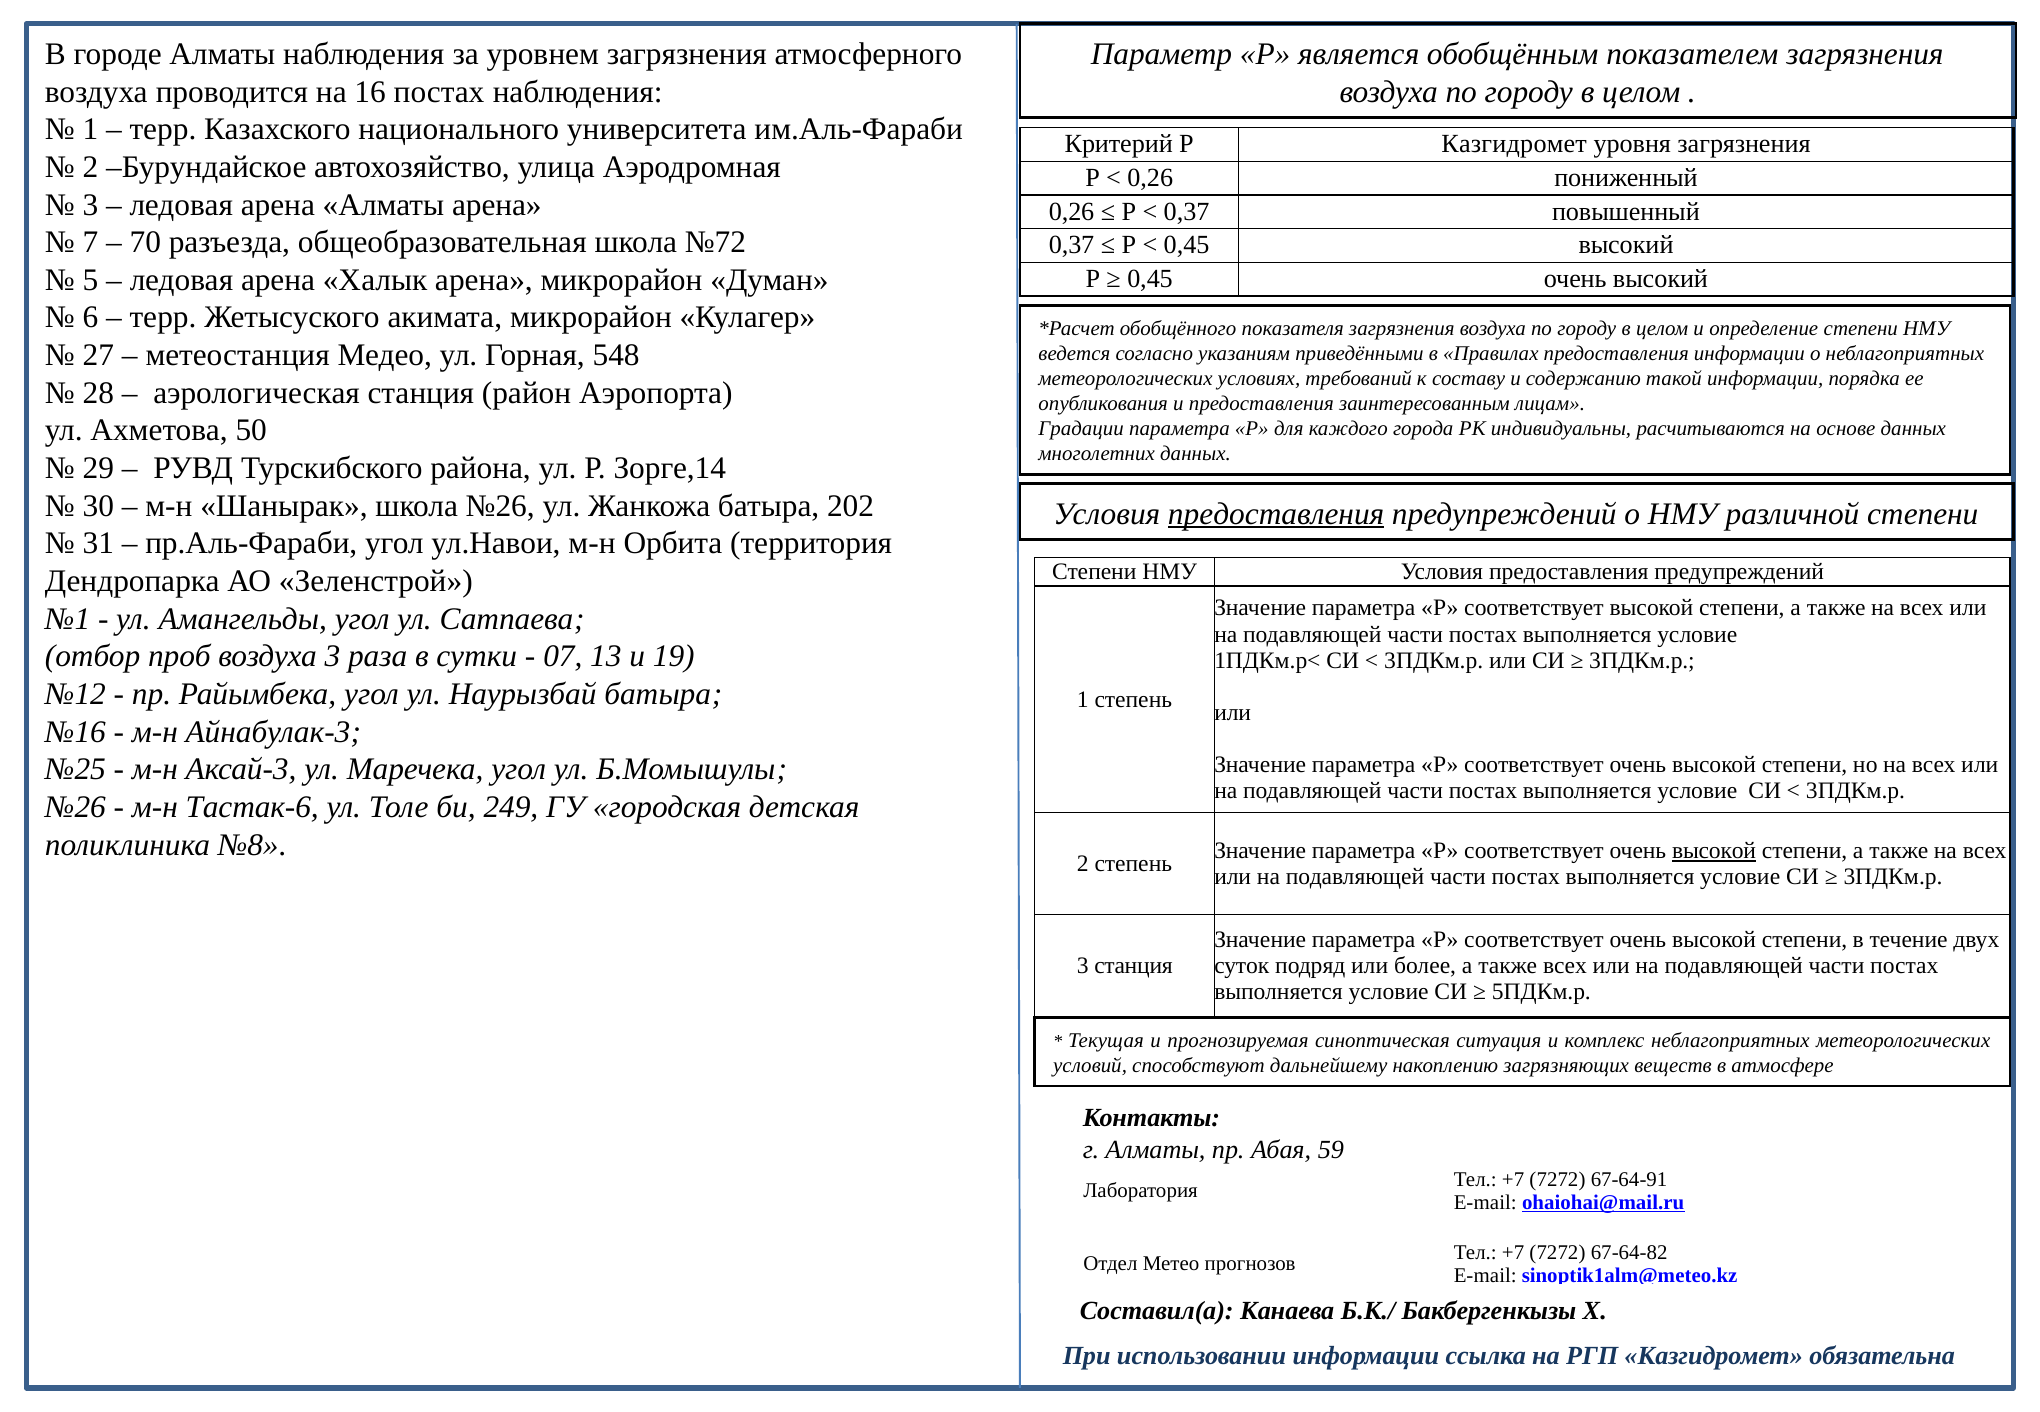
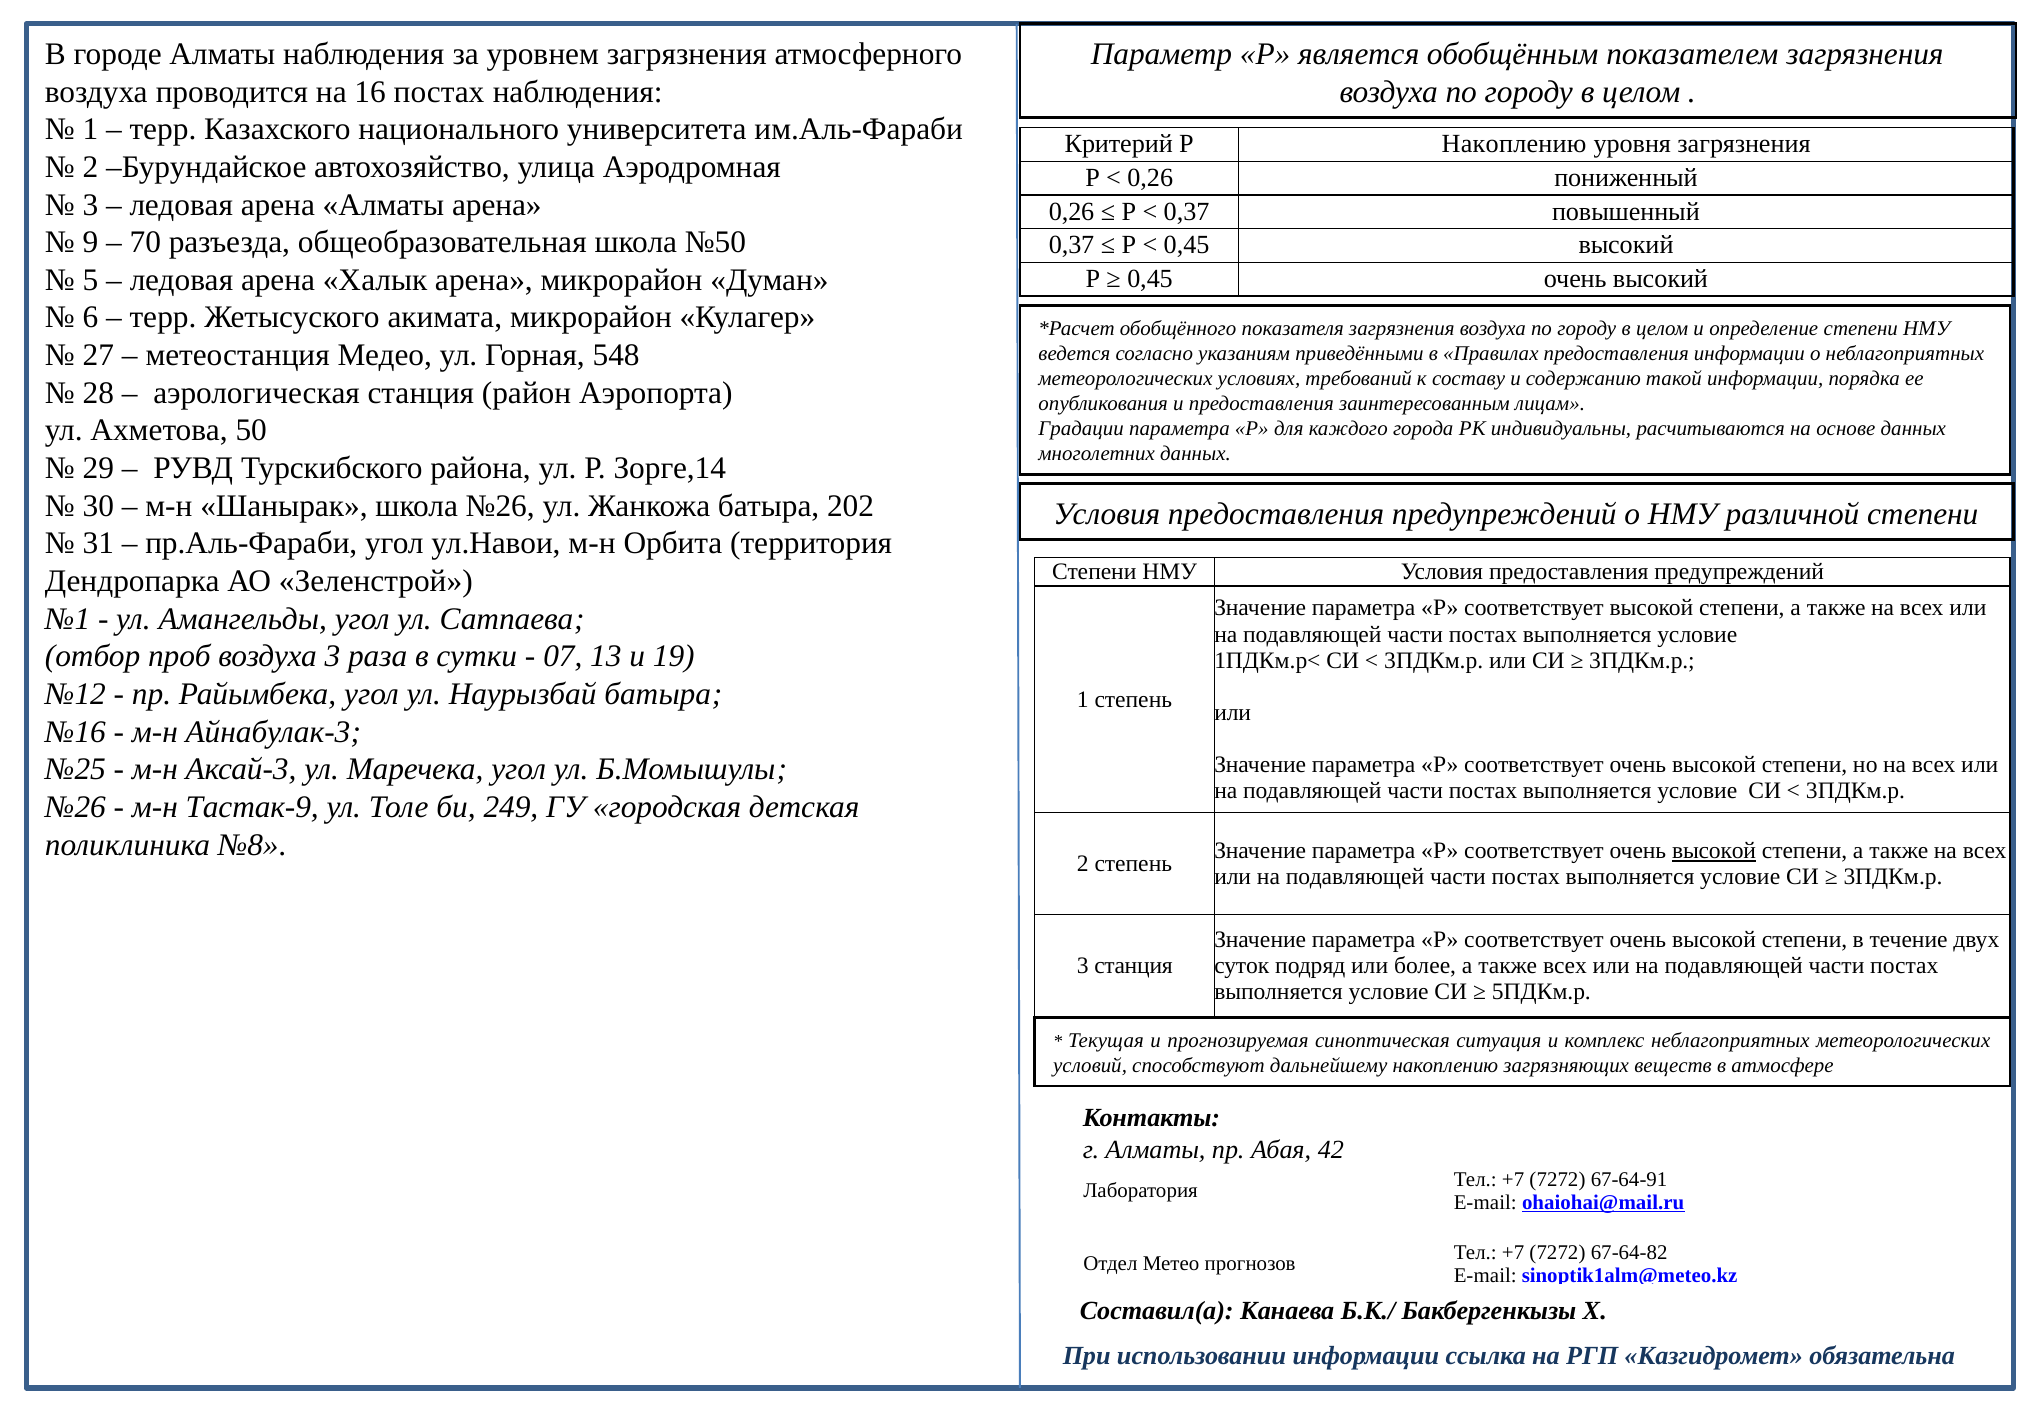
Р Казгидромет: Казгидромет -> Накоплению (1514, 144)
7: 7 -> 9 (91, 242)
№72: №72 -> №50 (715, 242)
предоставления underline: present -> none (1276, 514)
Тастак-6: Тастак-6 -> Тастак-9 (252, 807)
59: 59 -> 42 (1331, 1150)
